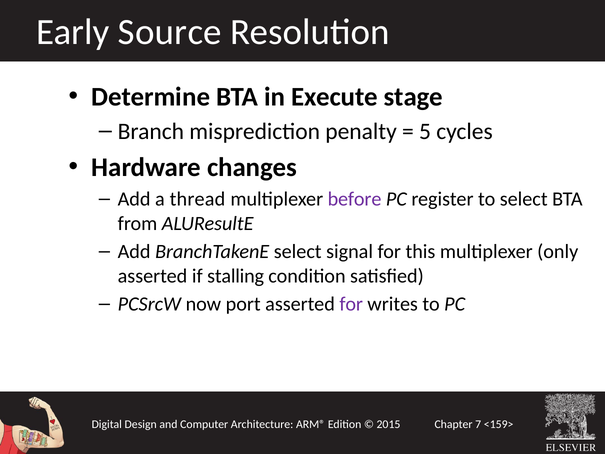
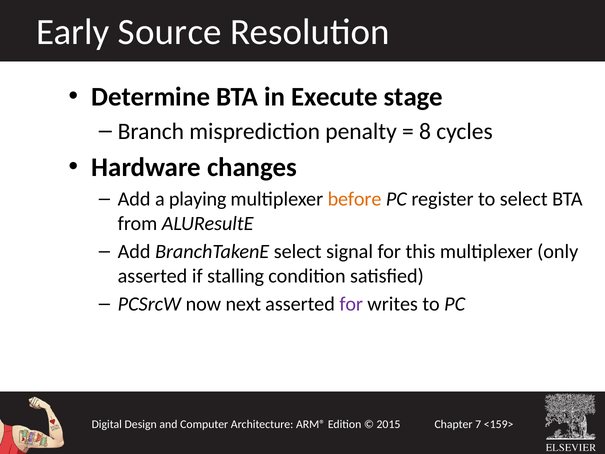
5: 5 -> 8 (425, 131)
thread: thread -> playing (198, 199)
before colour: purple -> orange (355, 199)
port: port -> next (243, 304)
